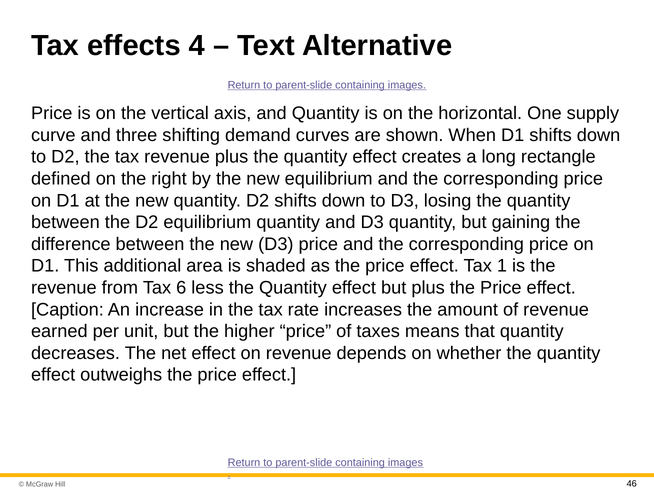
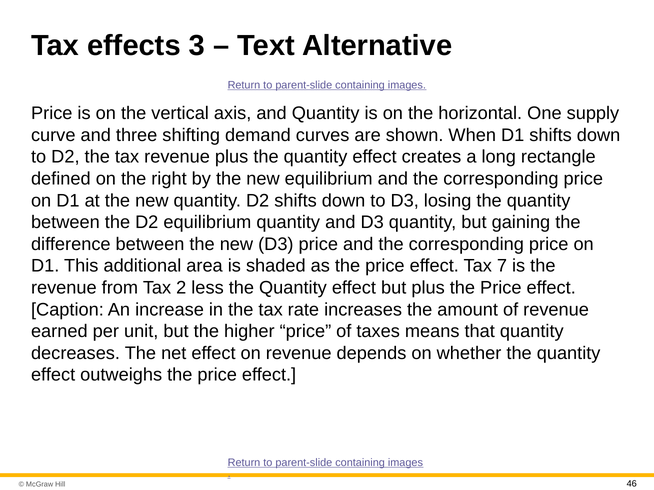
4: 4 -> 3 (197, 46)
1: 1 -> 7 (502, 266)
6: 6 -> 2 (181, 288)
